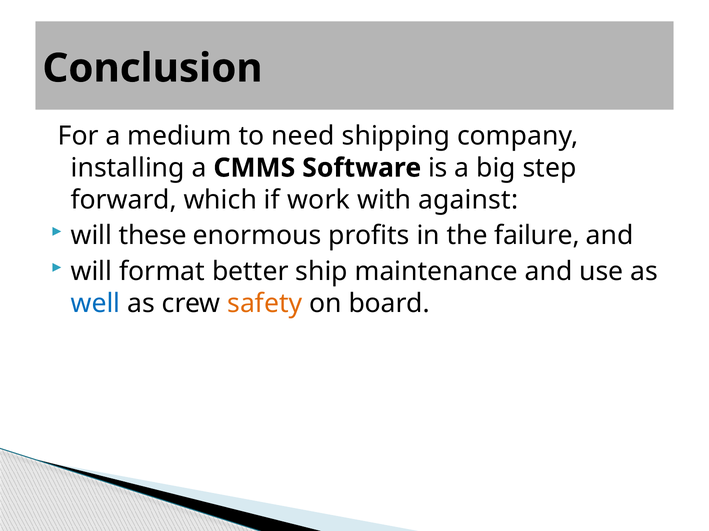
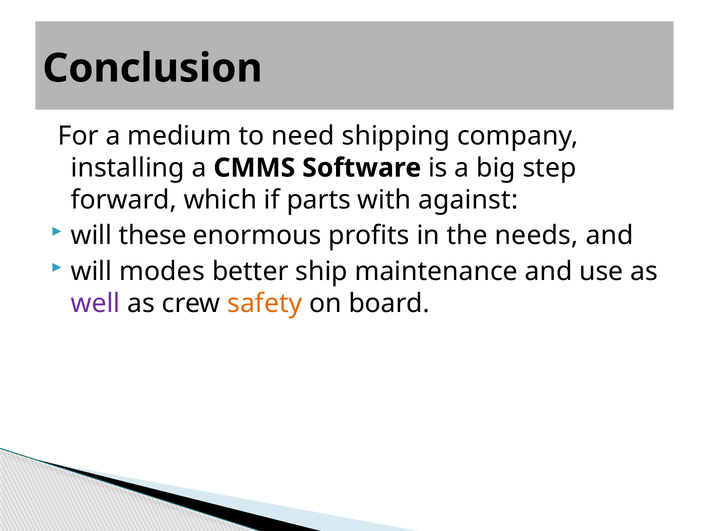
work: work -> parts (319, 200)
failure: failure -> needs (537, 236)
format: format -> modes (162, 272)
well colour: blue -> purple (96, 304)
